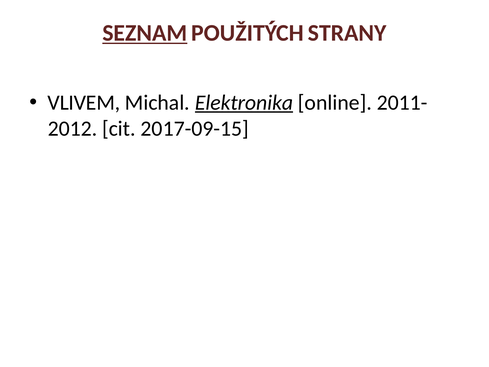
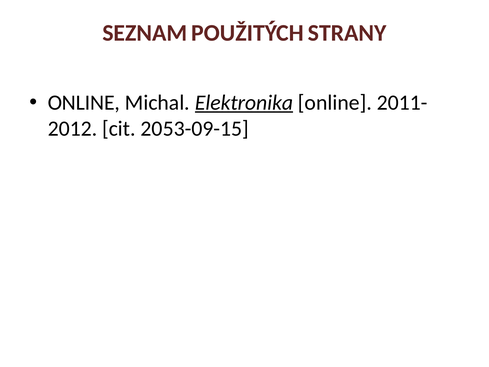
SEZNAM underline: present -> none (145, 33)
VLIVEM: VLIVEM -> ONLINE (84, 103)
2017-09-15: 2017-09-15 -> 2053-09-15 (195, 129)
